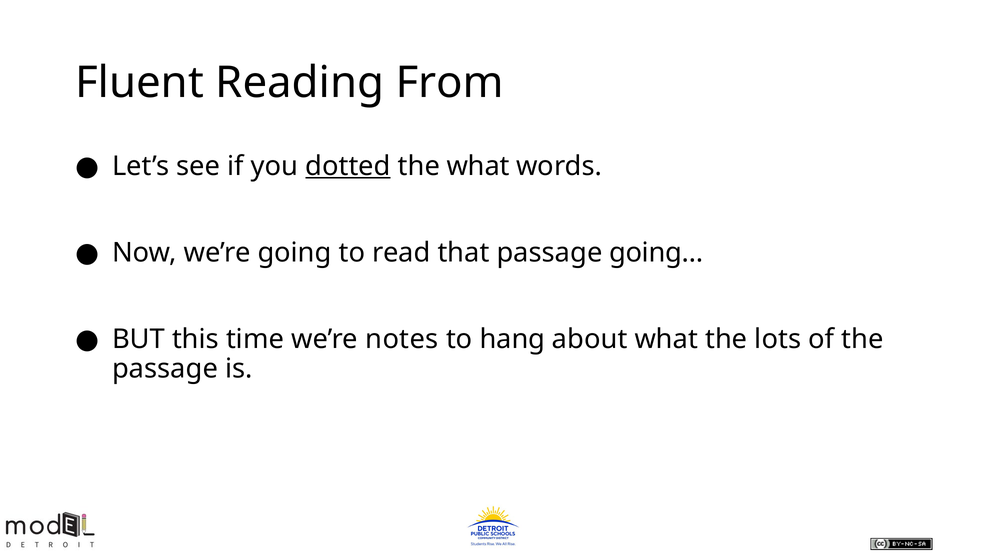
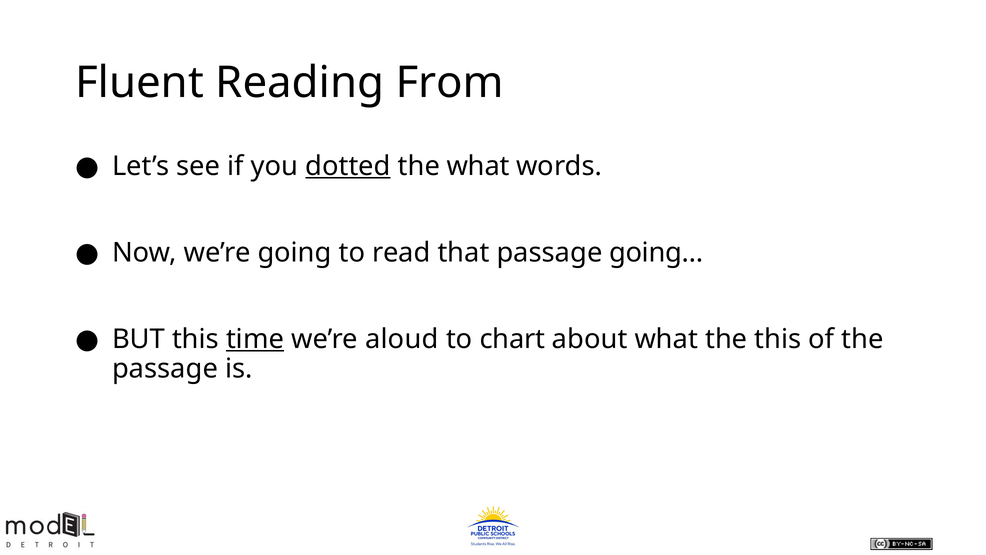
time underline: none -> present (255, 339)
notes: notes -> aloud (402, 339)
hang: hang -> chart (512, 339)
the lots: lots -> this (778, 339)
